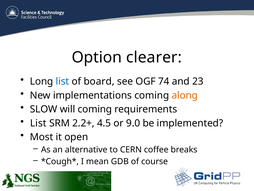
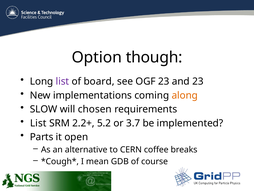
clearer: clearer -> though (154, 57)
list colour: blue -> purple (62, 81)
OGF 74: 74 -> 23 (164, 81)
will coming: coming -> chosen (95, 109)
4.5: 4.5 -> 5.2 (104, 123)
9.0: 9.0 -> 3.7 (133, 123)
Most: Most -> Parts (42, 137)
